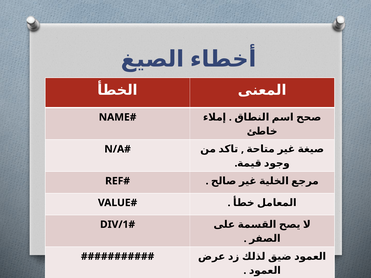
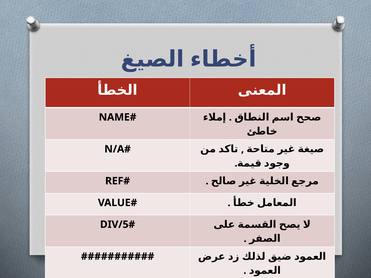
DIV/1: DIV/1 -> DIV/5 (114, 225)
